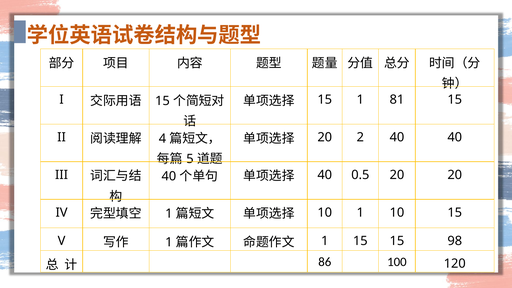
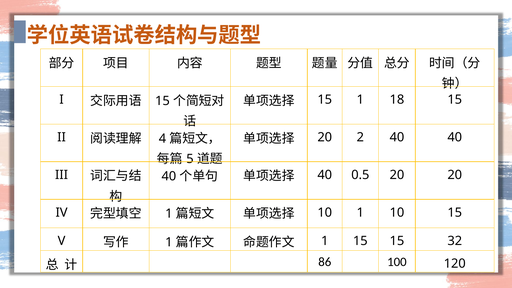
81: 81 -> 18 (397, 100)
98: 98 -> 32 (455, 241)
